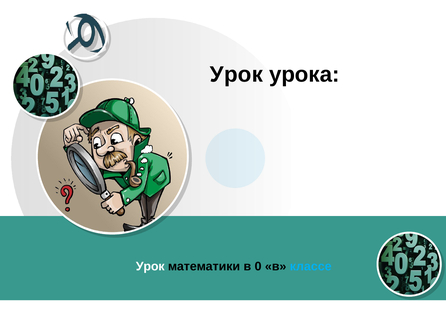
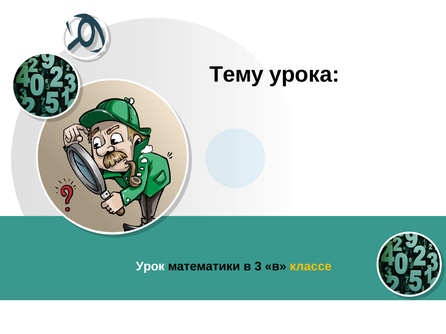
Урок: Урок -> Тему (237, 75)
0: 0 -> 3 (258, 267)
классе colour: light blue -> yellow (311, 267)
